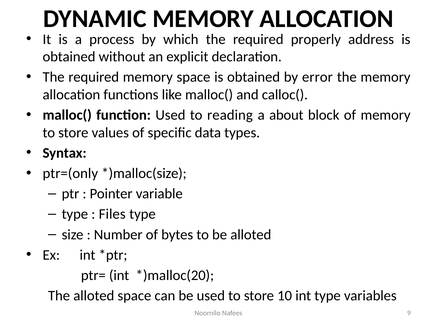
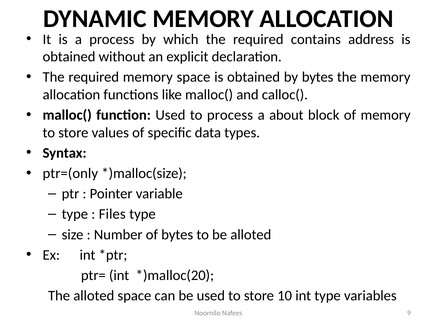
properly: properly -> contains (316, 39)
by error: error -> bytes (318, 77)
to reading: reading -> process (230, 115)
